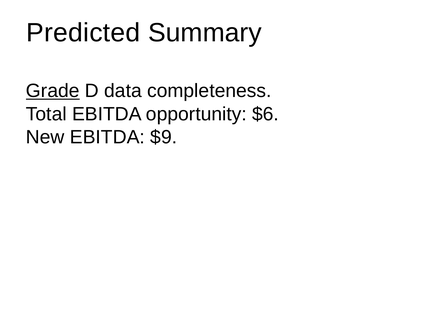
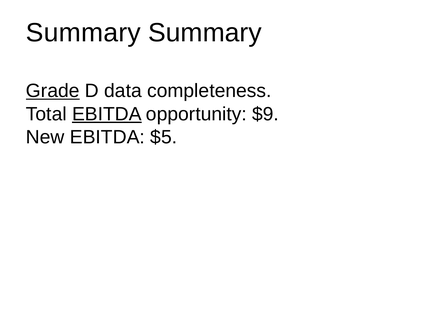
Predicted: Predicted -> Summary (83, 33)
EBITDA underline: none -> present (107, 114)
$6: $6 -> $9 (266, 114)
$9: $9 -> $5 (164, 137)
